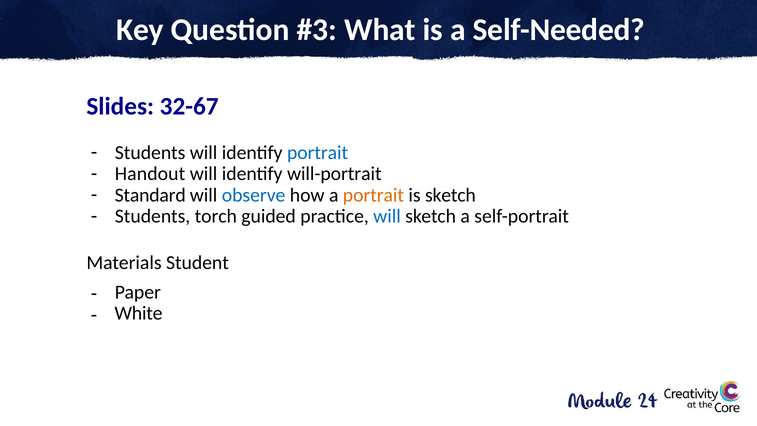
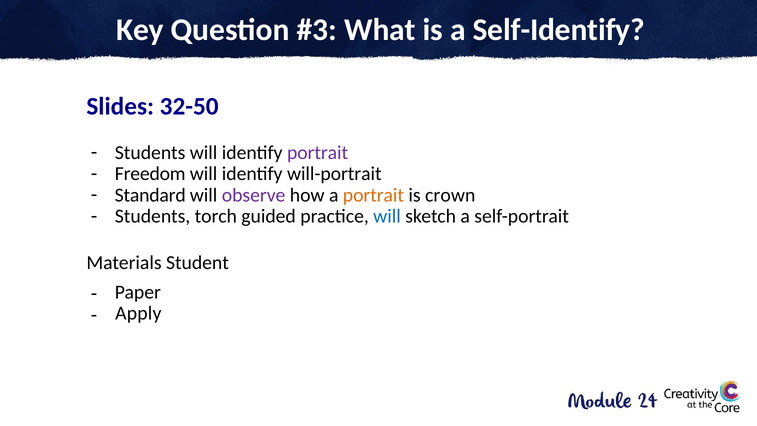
Self-Needed: Self-Needed -> Self-Identify (559, 30)
32-67: 32-67 -> 32-50 (189, 106)
portrait colour: blue -> purple (318, 152)
Handout: Handout -> Freedom (150, 174)
observe colour: blue -> purple (254, 195)
is sketch: sketch -> crown (450, 195)
White: White -> Apply (138, 313)
